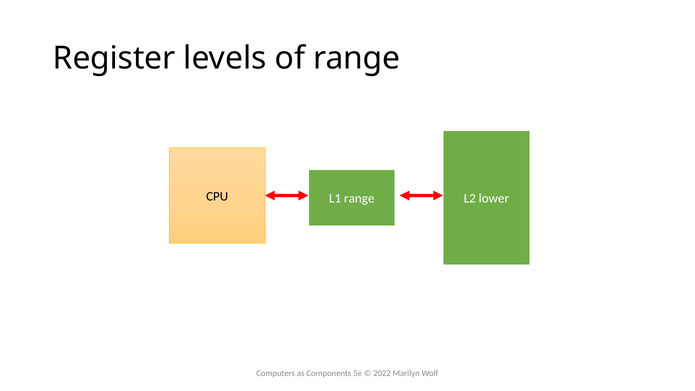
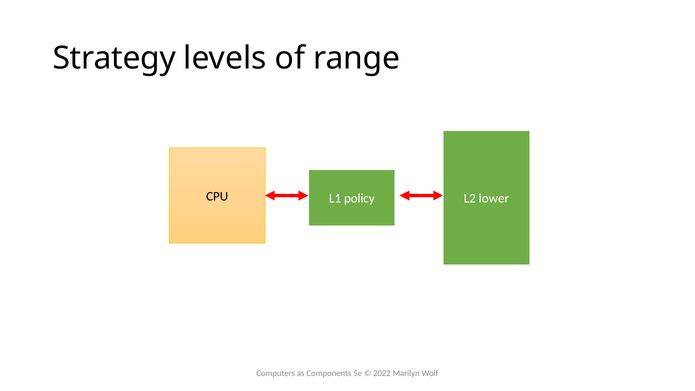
Register: Register -> Strategy (114, 58)
L1 range: range -> policy (359, 199)
